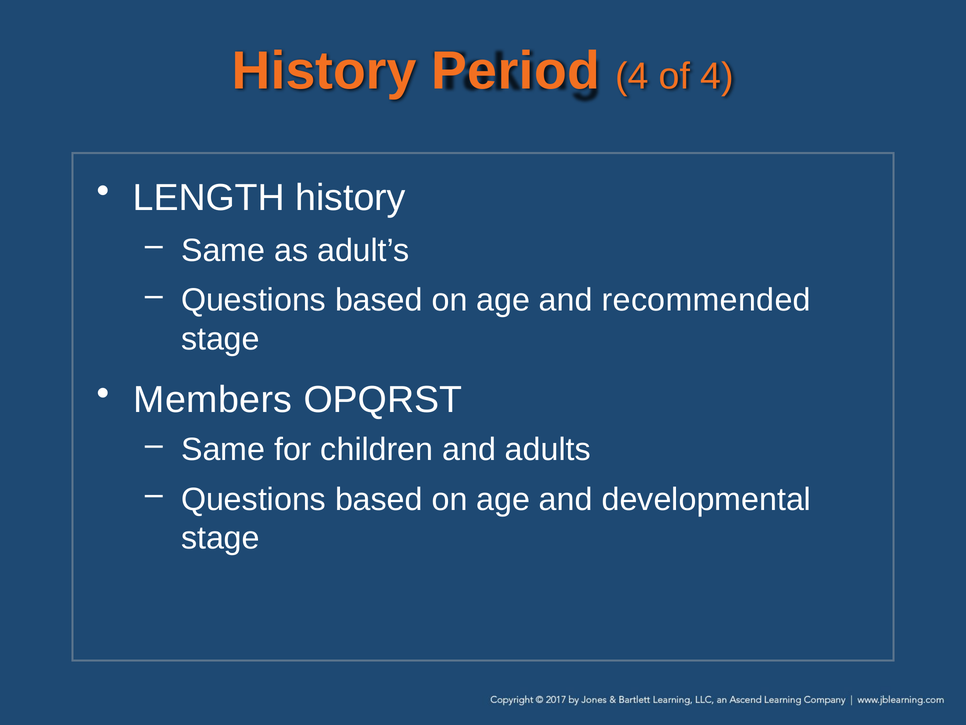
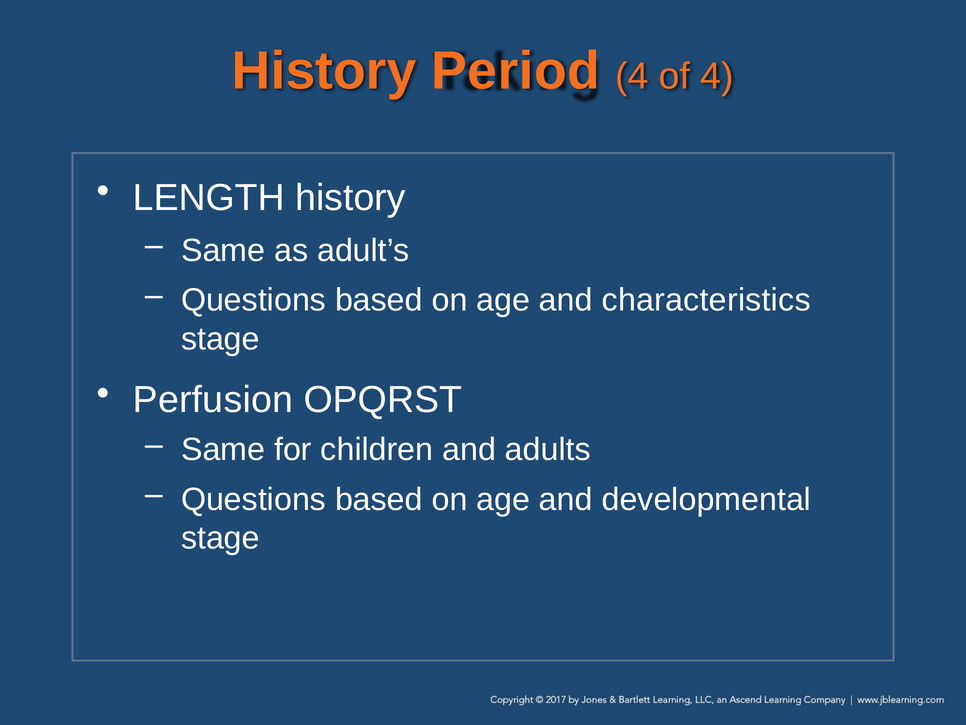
recommended: recommended -> characteristics (706, 300)
Members: Members -> Perfusion (213, 400)
